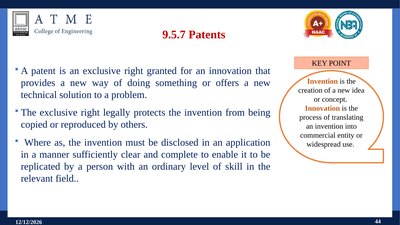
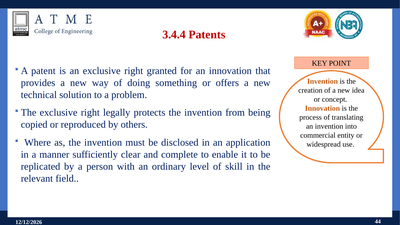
9.5.7: 9.5.7 -> 3.4.4 (174, 35)
